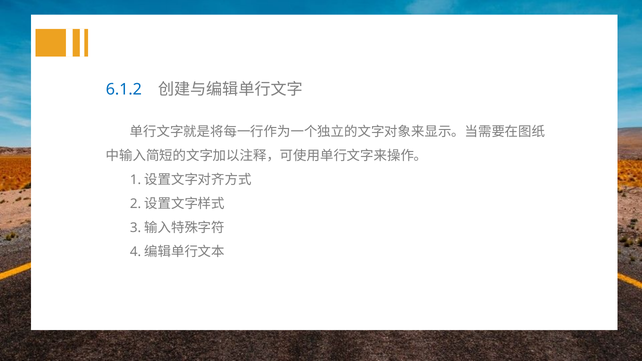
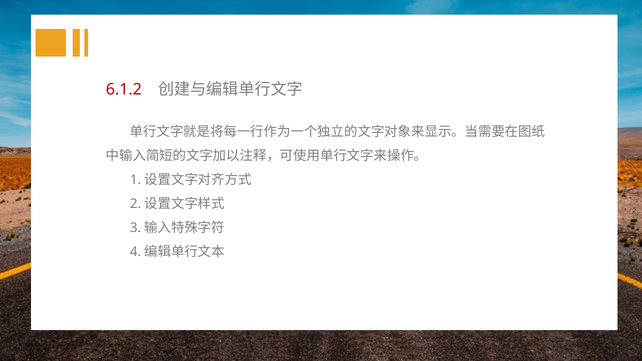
6.1.2 colour: blue -> red (124, 90)
